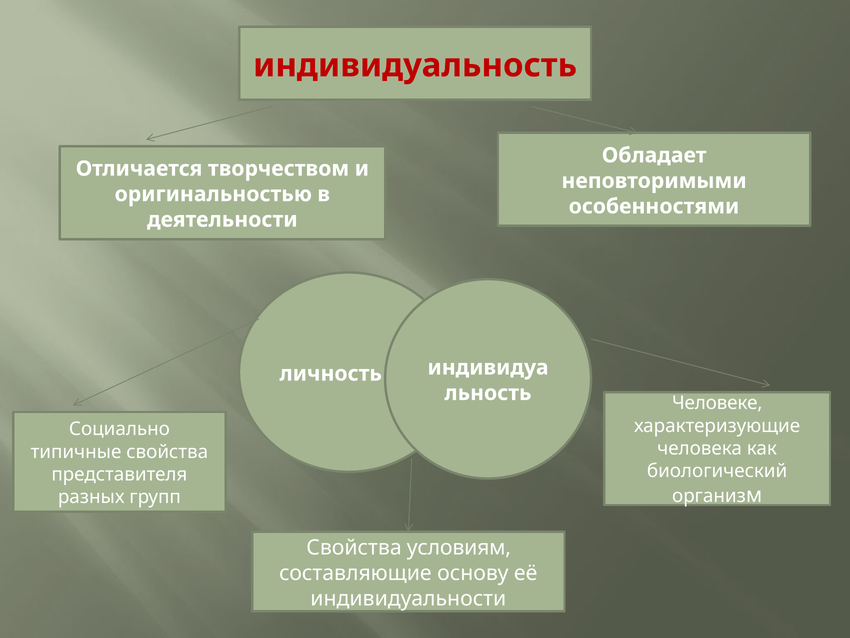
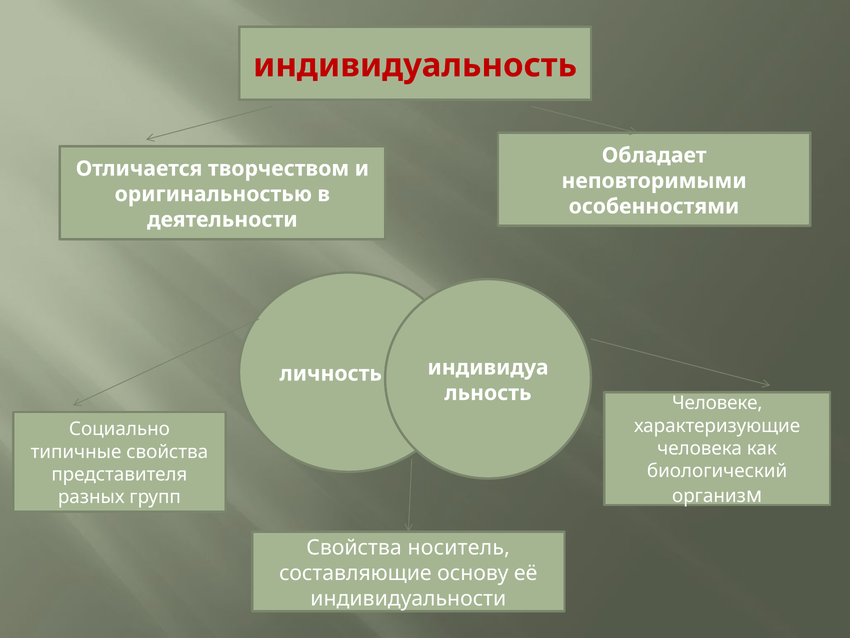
условиям: условиям -> носитель (459, 547)
